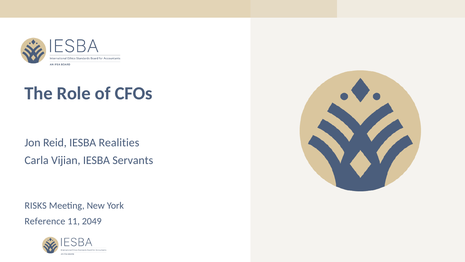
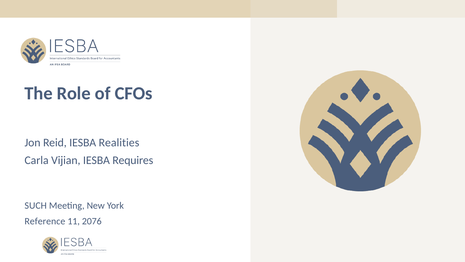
Servants: Servants -> Requires (133, 160)
RISKS: RISKS -> SUCH (36, 205)
2049: 2049 -> 2076 (92, 221)
